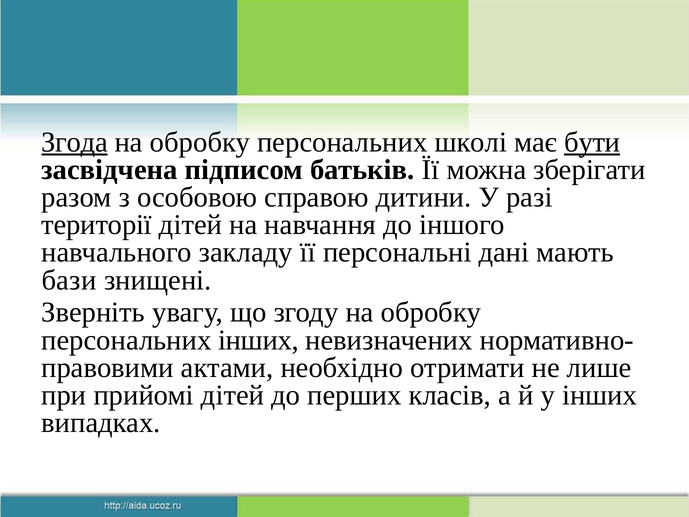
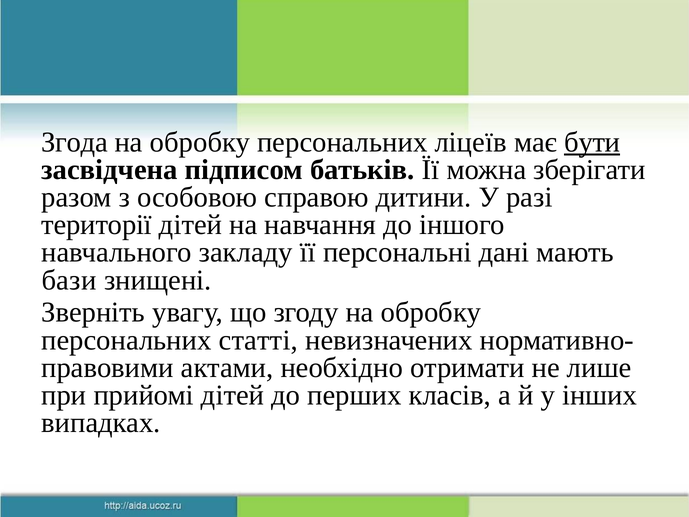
Згода underline: present -> none (75, 142)
школі: школі -> ліцеїв (471, 142)
персональних інших: інших -> статті (258, 340)
